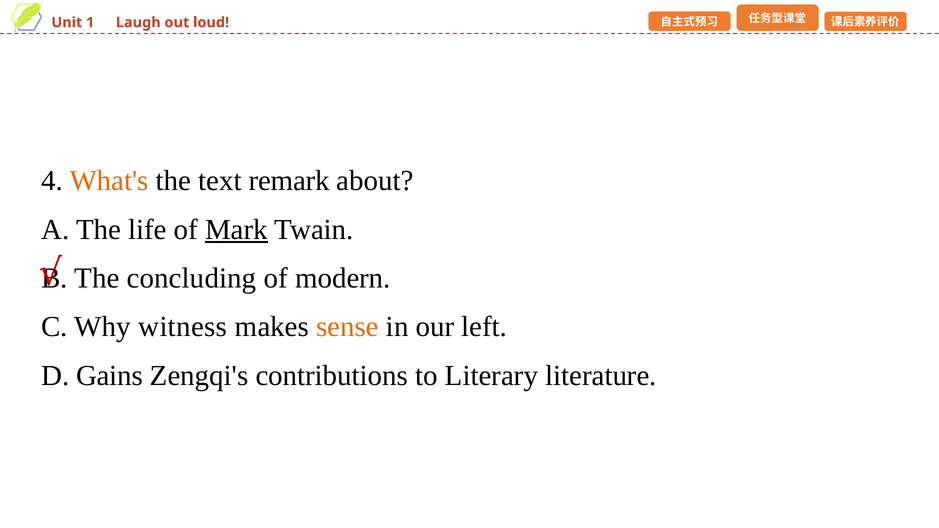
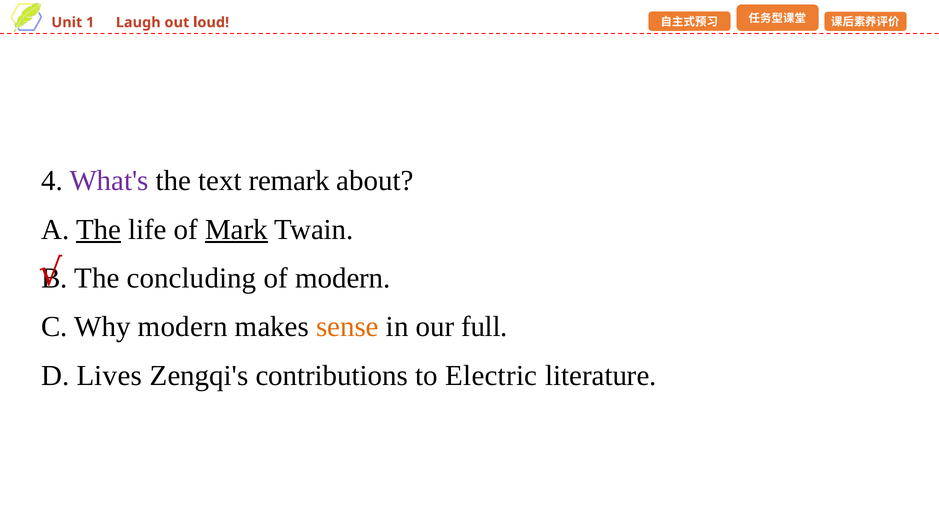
What's colour: orange -> purple (109, 181)
The underline: none -> present (99, 230)
Why witness: witness -> modern (183, 327)
left: left -> full (484, 327)
Gains: Gains -> Lives (109, 376)
Literary: Literary -> Electric (491, 376)
